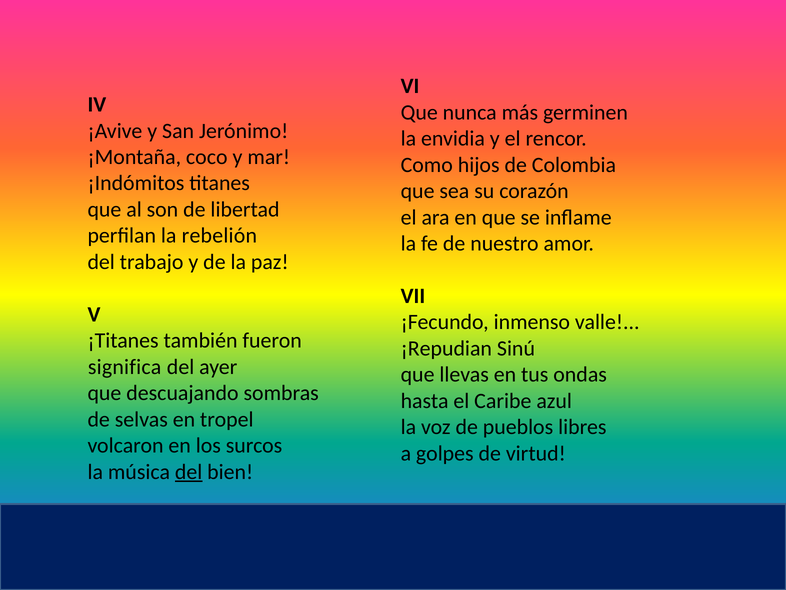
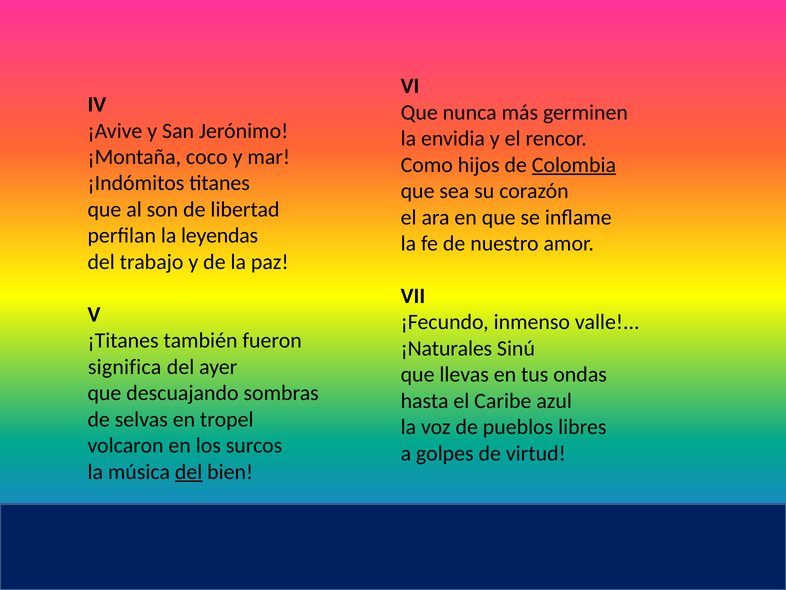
Colombia underline: none -> present (574, 165)
rebelión: rebelión -> leyendas (220, 236)
¡Repudian: ¡Repudian -> ¡Naturales (446, 348)
